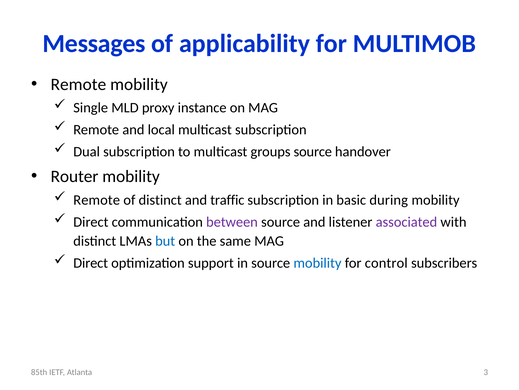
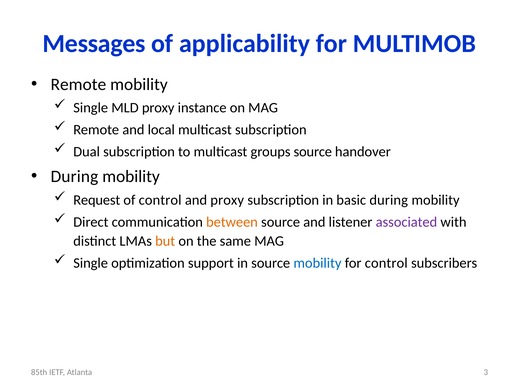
Router: Router -> During (74, 176)
Remote: Remote -> Request (97, 200)
of distinct: distinct -> control (160, 200)
and traffic: traffic -> proxy (227, 200)
between colour: purple -> orange (232, 222)
but colour: blue -> orange (165, 241)
Direct: Direct -> Single (91, 262)
